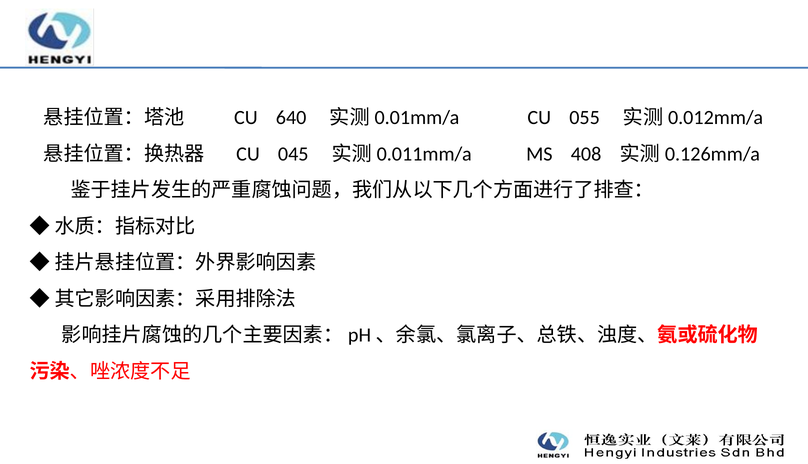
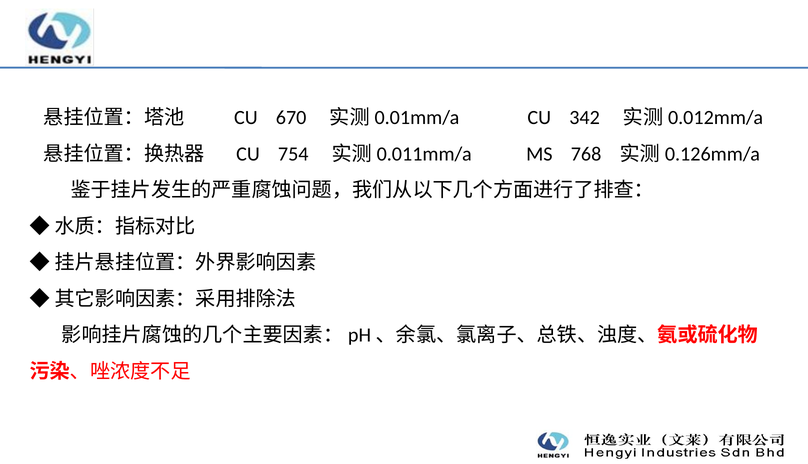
640: 640 -> 670 (291, 118)
055: 055 -> 342 (585, 118)
045: 045 -> 754 (293, 154)
408: 408 -> 768 (586, 154)
